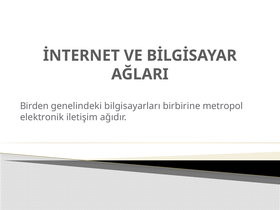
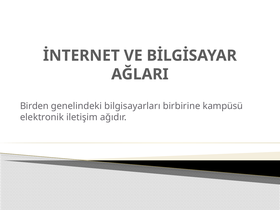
metropol: metropol -> kampüsü (223, 106)
